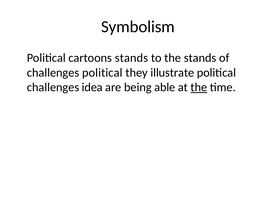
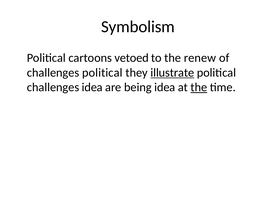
cartoons stands: stands -> vetoed (132, 58)
the stands: stands -> renew (200, 58)
illustrate underline: none -> present (172, 73)
being able: able -> idea (165, 87)
